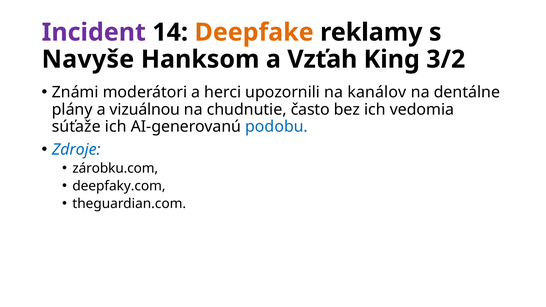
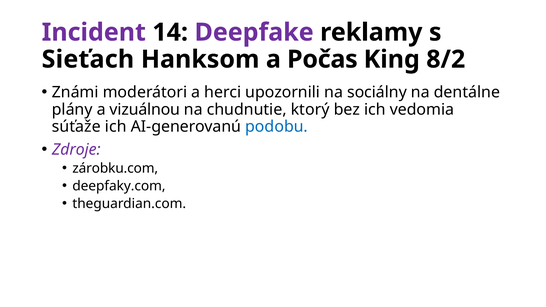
Deepfake colour: orange -> purple (254, 32)
Navyše: Navyše -> Sieťach (88, 59)
Vzťah: Vzťah -> Počas (322, 59)
3/2: 3/2 -> 8/2 (446, 59)
kanálov: kanálov -> sociálny (377, 92)
často: často -> ktorý (310, 110)
Zdroje colour: blue -> purple (76, 150)
